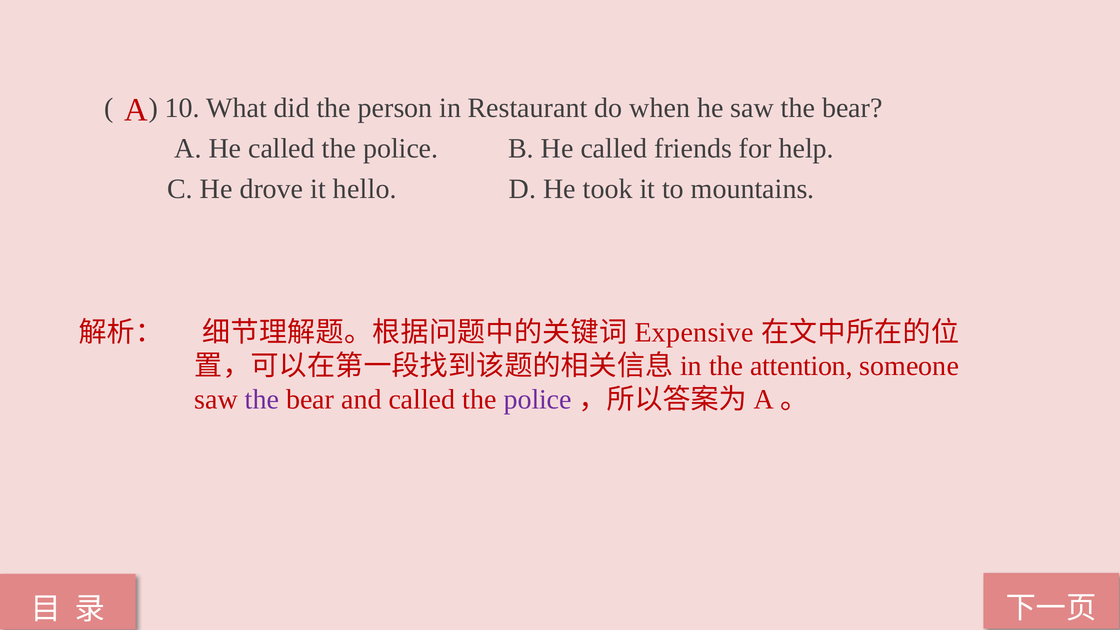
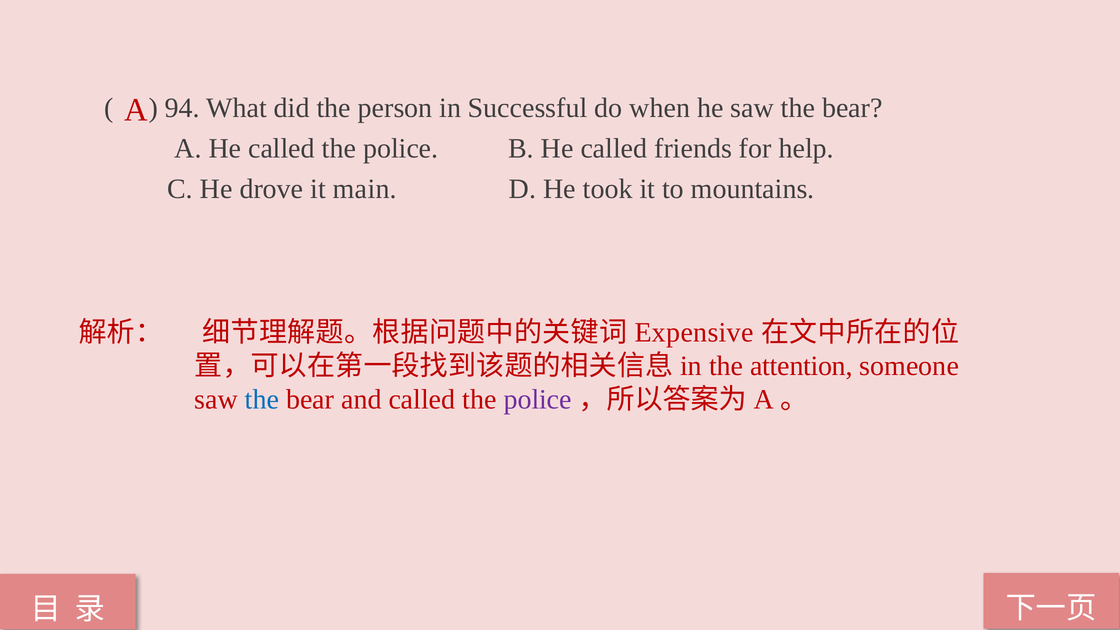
10: 10 -> 94 (182, 108)
Restaurant: Restaurant -> Successful (528, 108)
hello: hello -> main (365, 189)
the colour: purple -> blue (262, 400)
